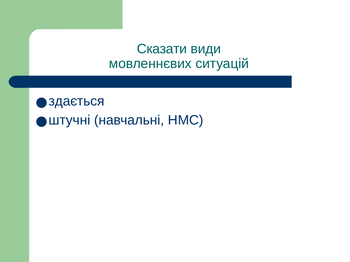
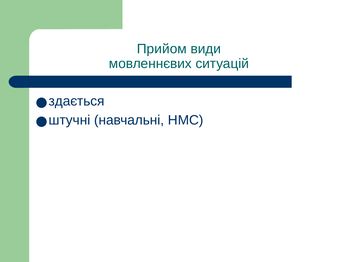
Сказати: Сказати -> Прийом (162, 49)
